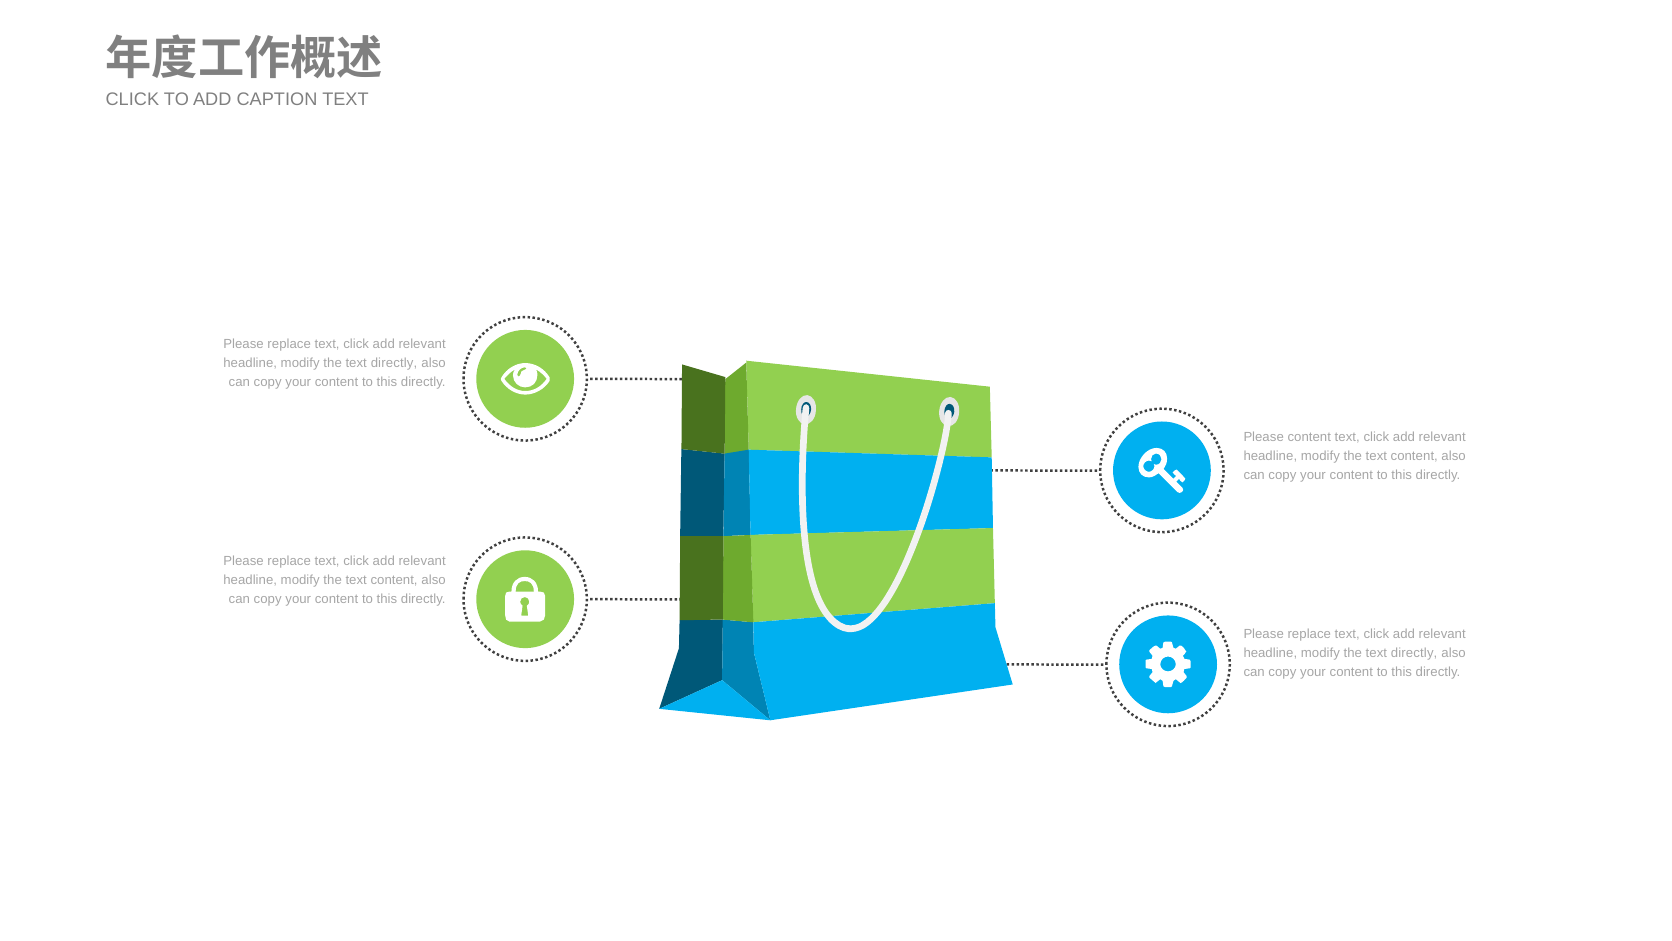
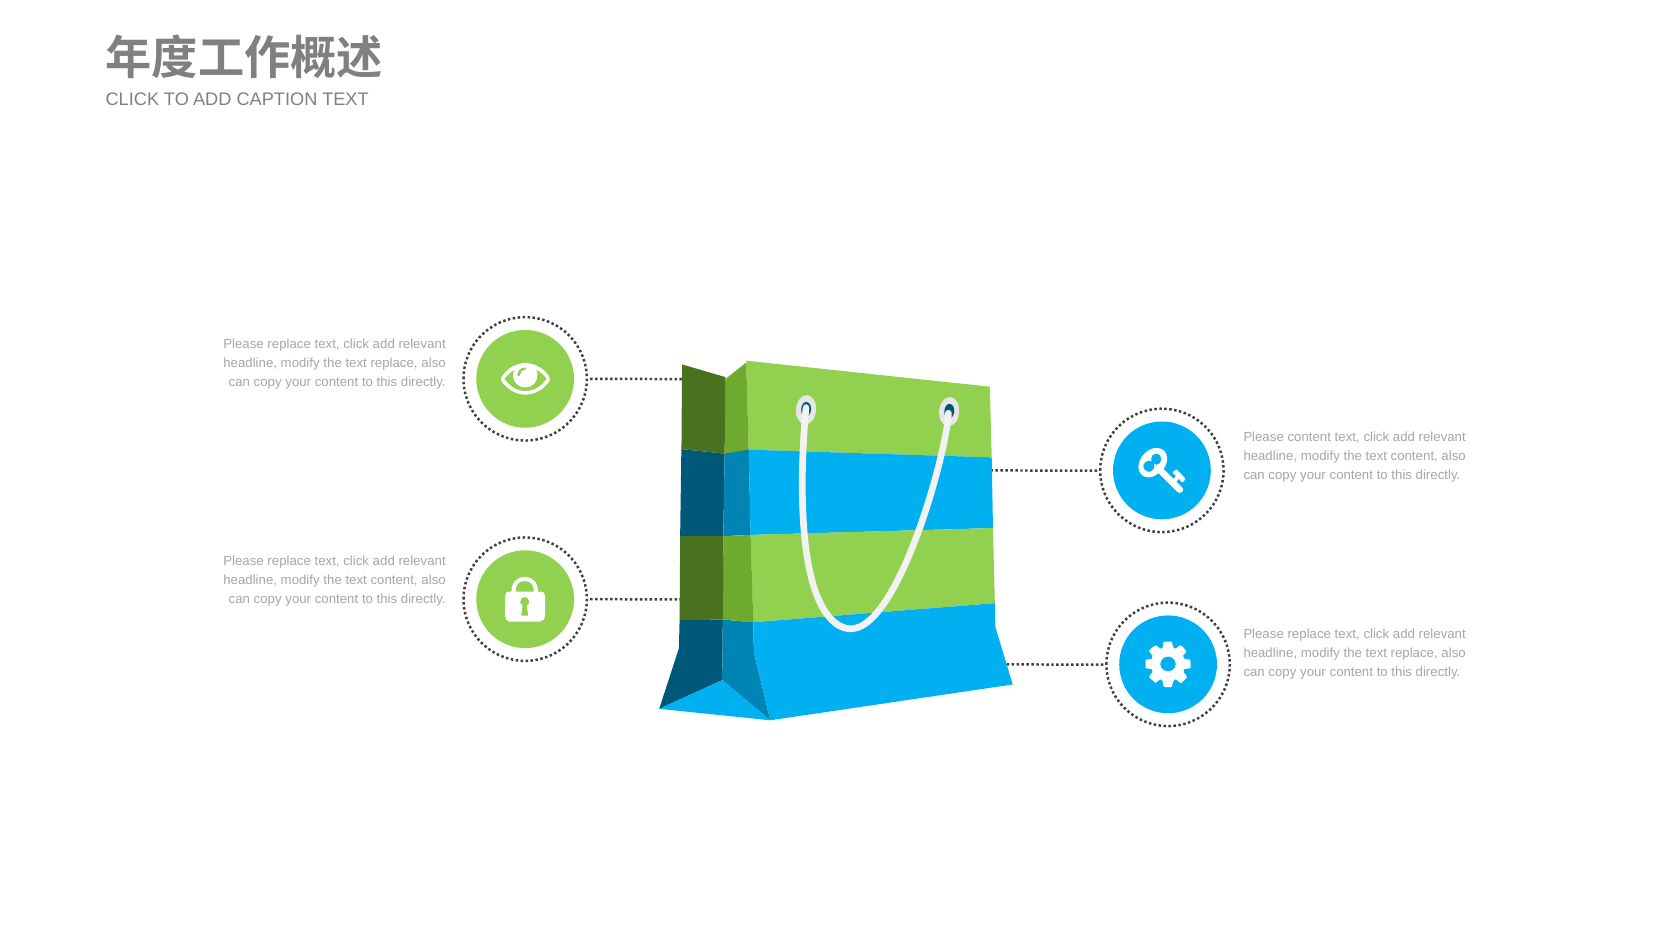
directly: directly -> replace (394, 363)
directly: directly -> replace (1414, 652)
